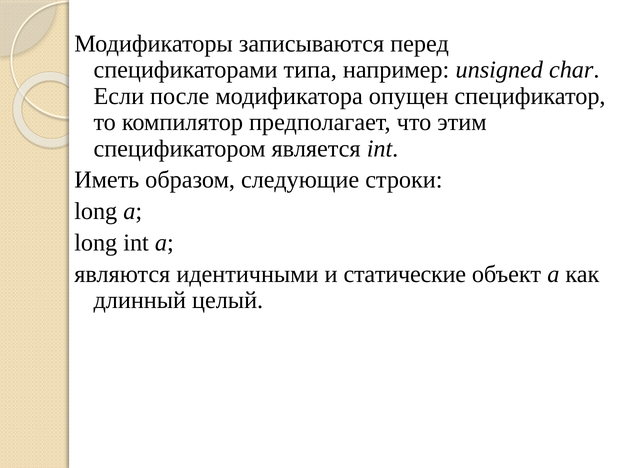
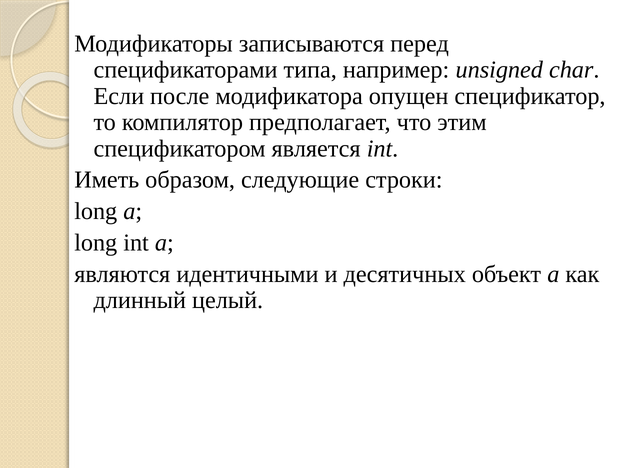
статические: статические -> десятичных (405, 274)
